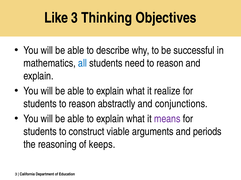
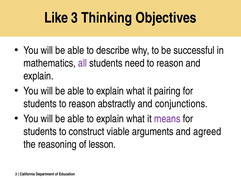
all colour: blue -> purple (83, 63)
realize: realize -> pairing (167, 91)
periods: periods -> agreed (207, 132)
keeps: keeps -> lesson (102, 145)
